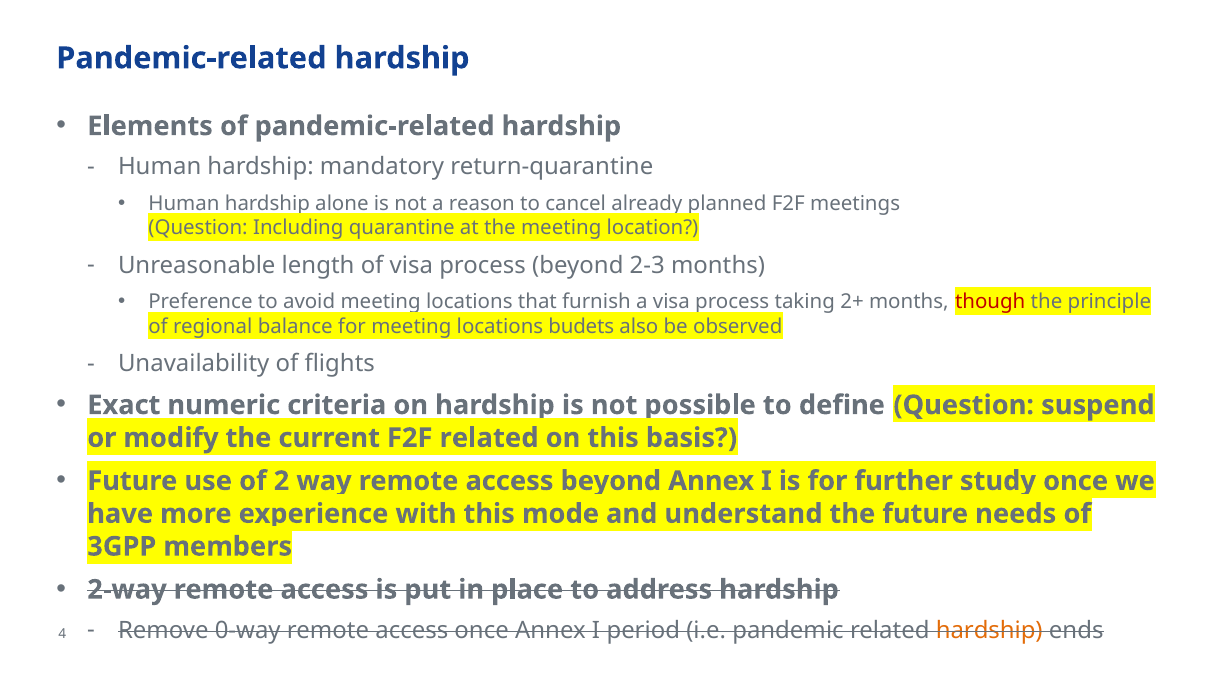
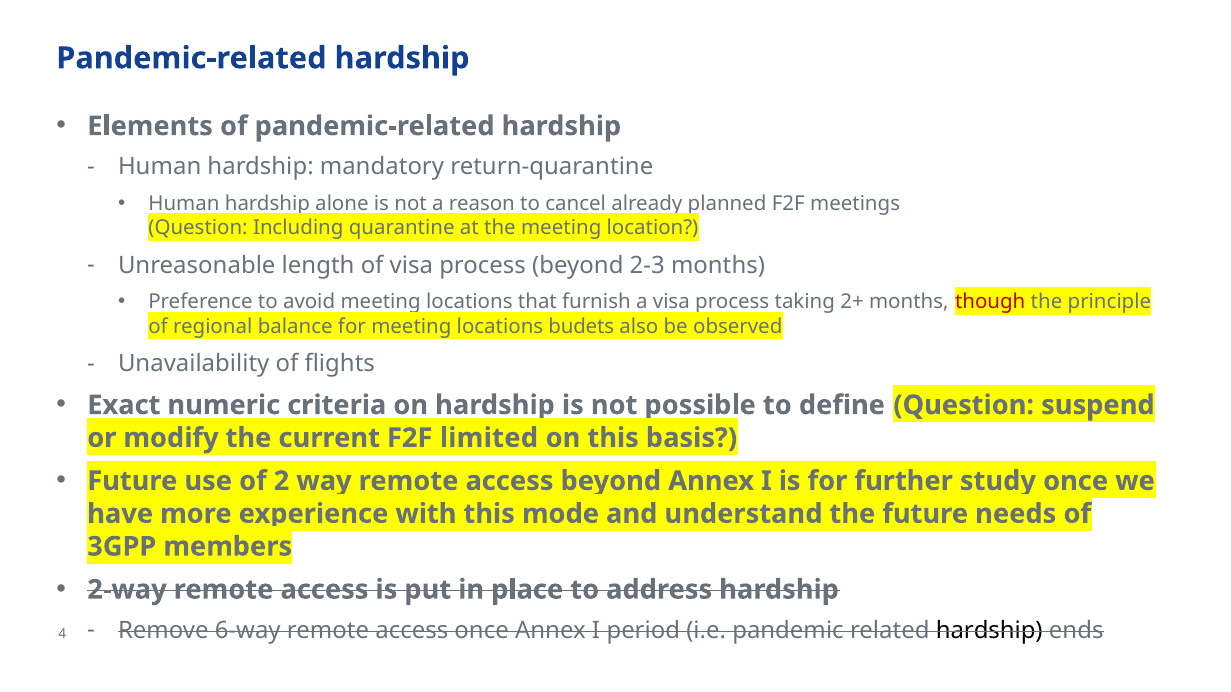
F2F related: related -> limited (489, 438)
0-way: 0-way -> 6-way (248, 631)
hardship colour: orange -> black (989, 631)
